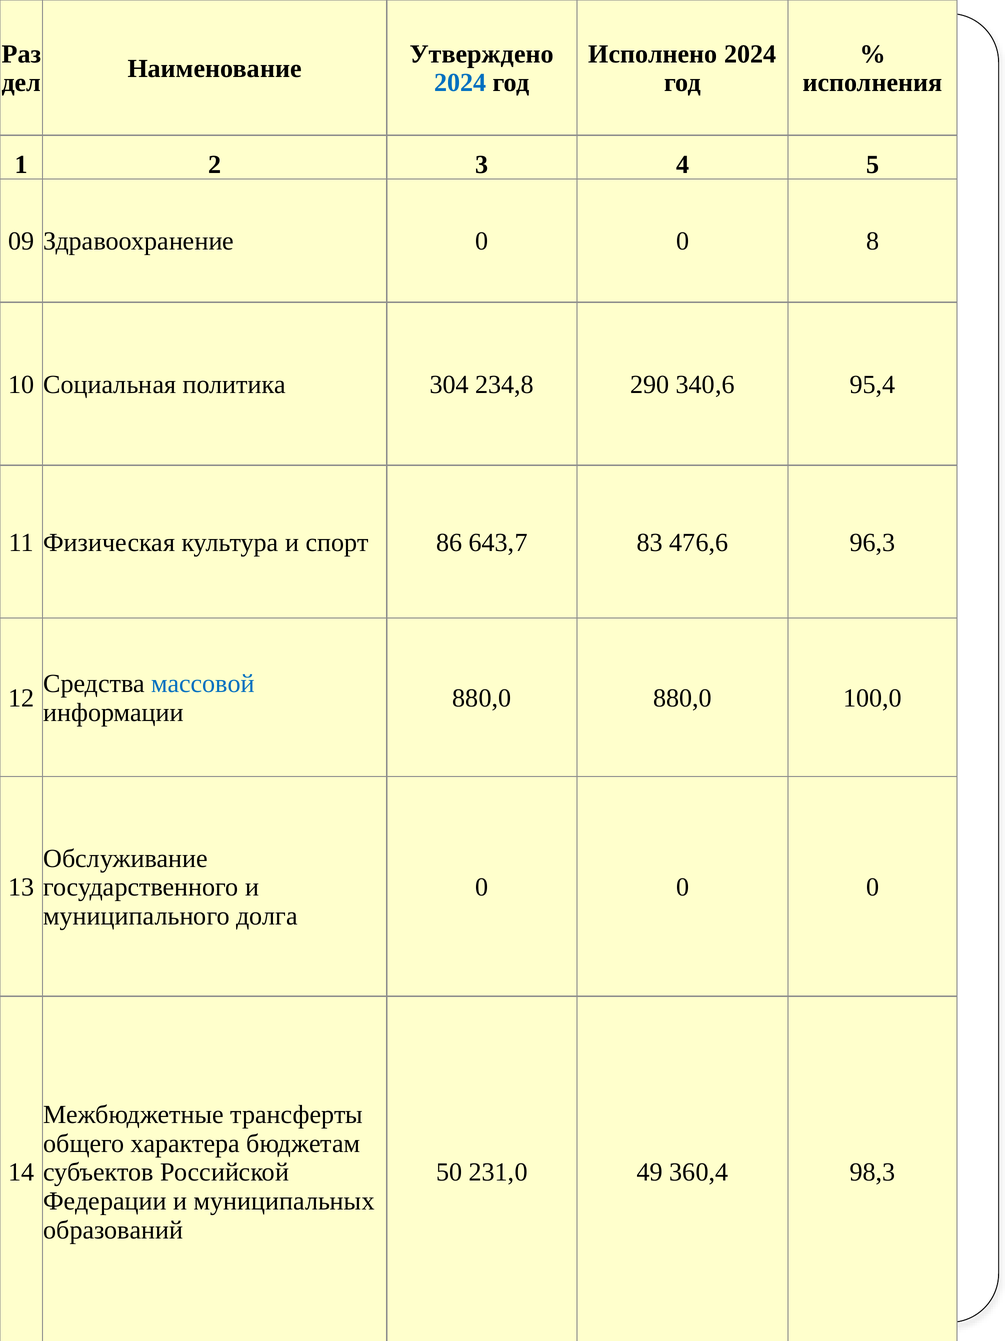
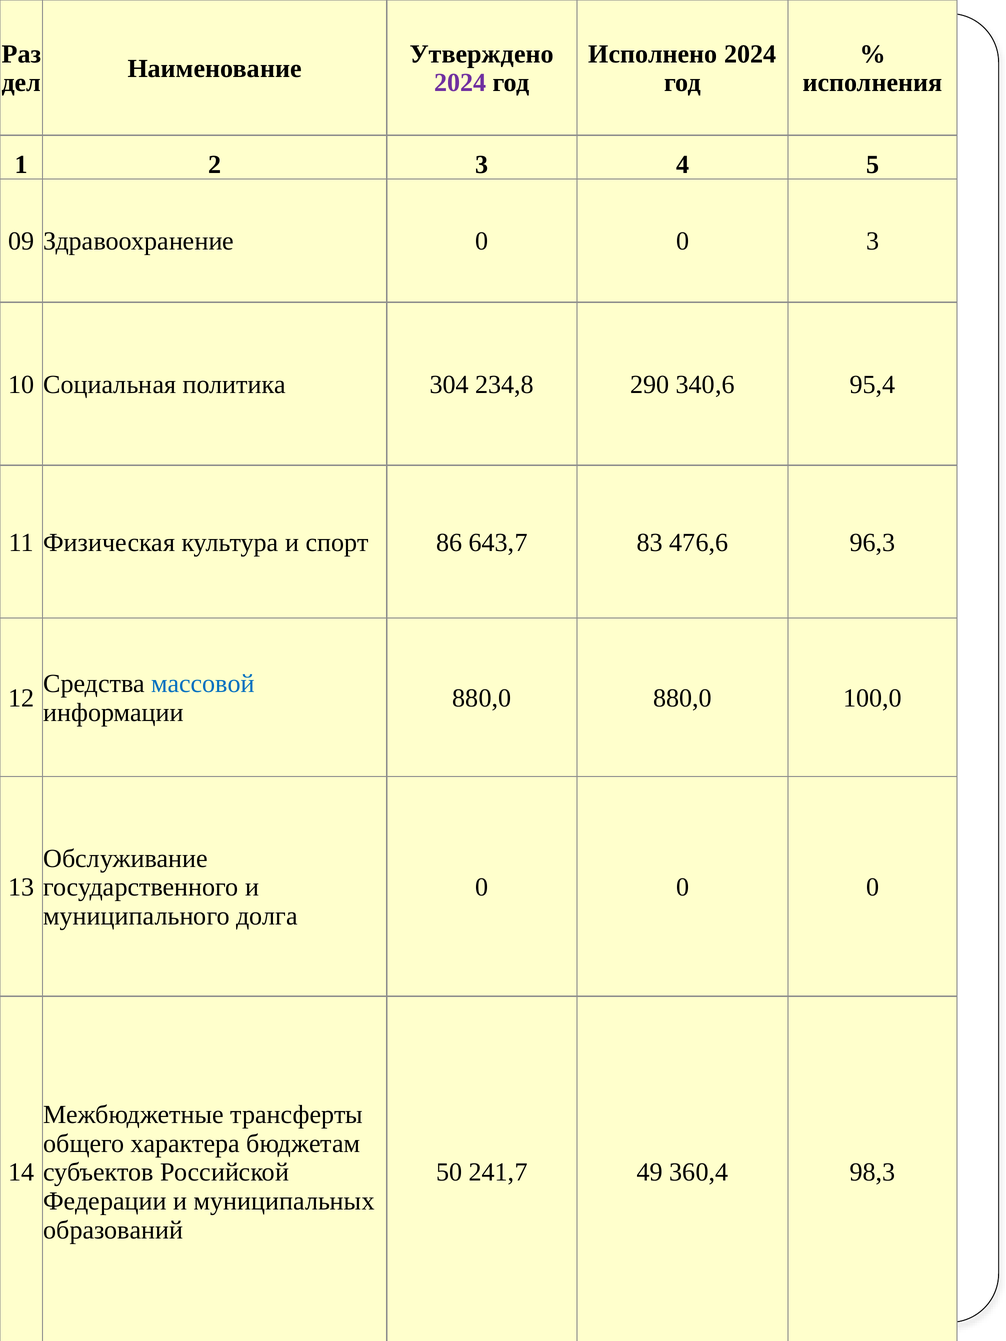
2024 colour: blue -> purple (460, 83)
0 8: 8 -> 3 (873, 241)
231,0: 231,0 -> 241,7 (498, 1173)
